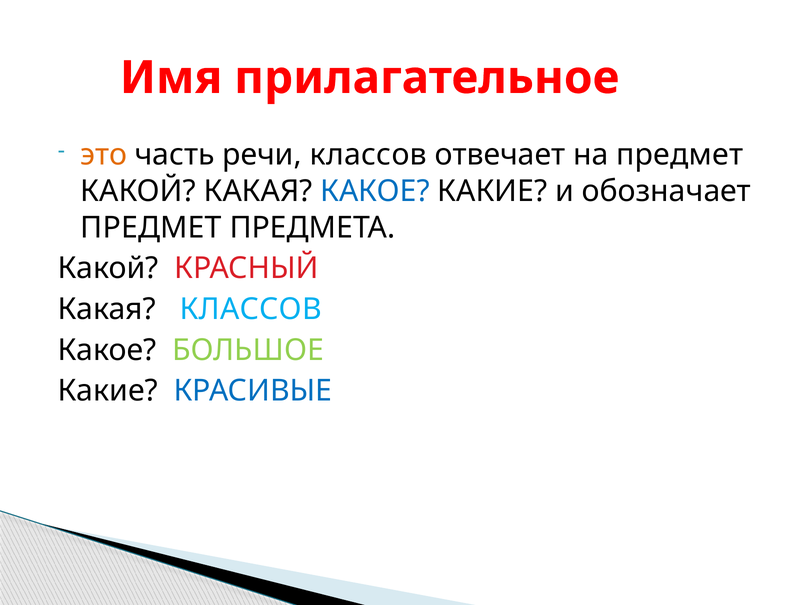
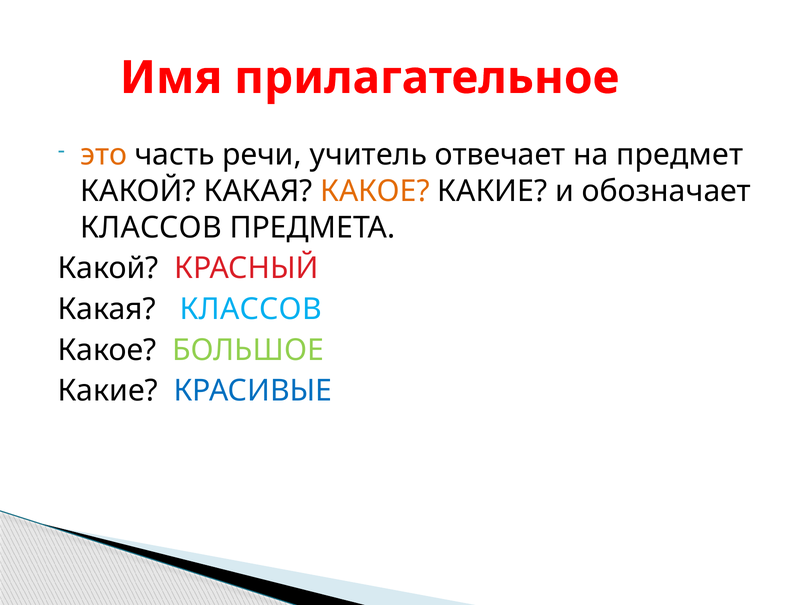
речи классов: классов -> учитель (368, 155)
КАКОЕ colour: blue -> orange (375, 191)
ПРЕДМЕТ: ПРЕДМЕТ -> КЛАССОВ (151, 227)
